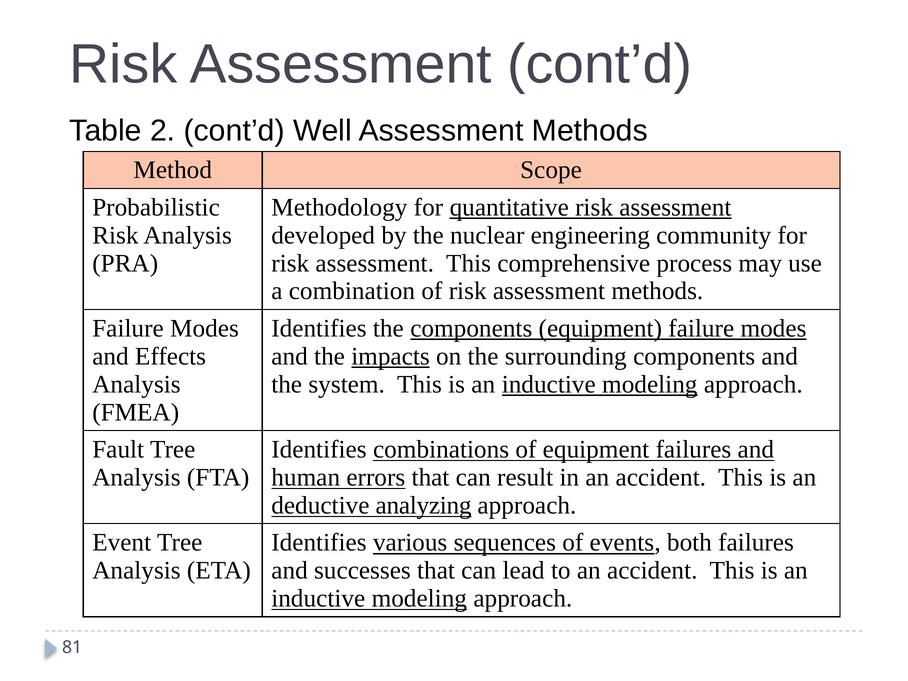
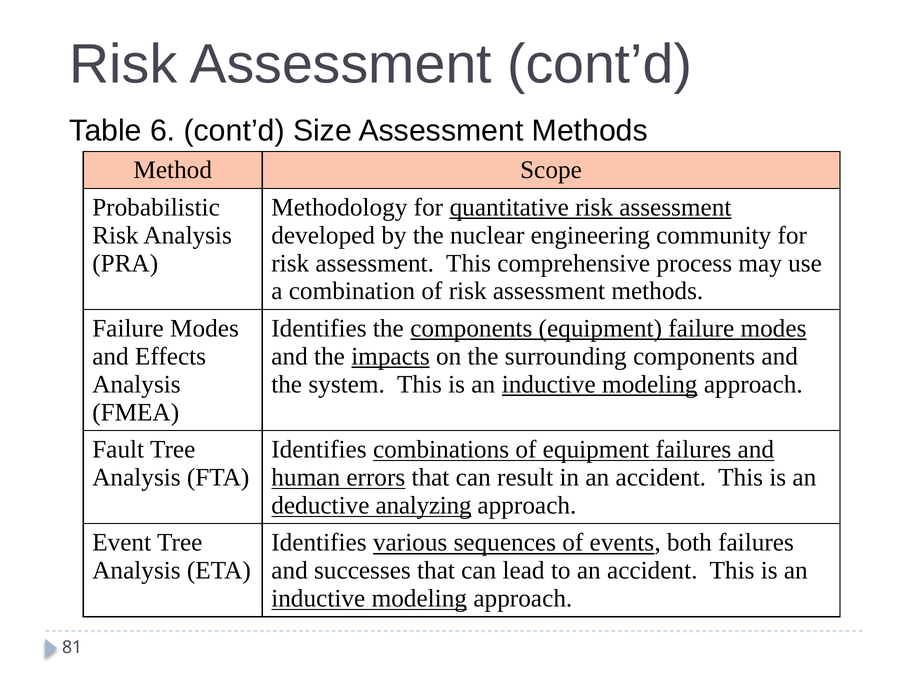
2: 2 -> 6 (163, 131)
Well: Well -> Size (322, 131)
